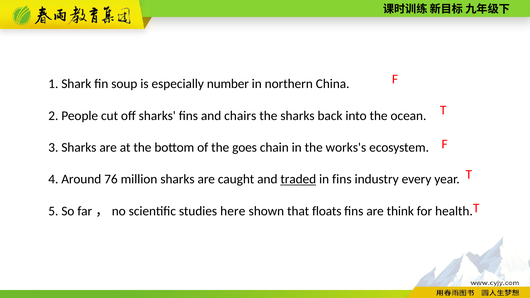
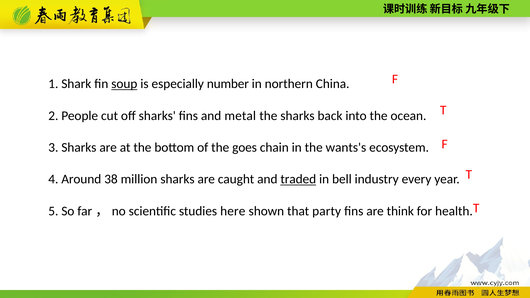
soup underline: none -> present (124, 84)
chairs: chairs -> metal (240, 116)
works's: works's -> wants's (346, 148)
76: 76 -> 38 (111, 179)
in fins: fins -> bell (342, 179)
floats: floats -> party (327, 211)
